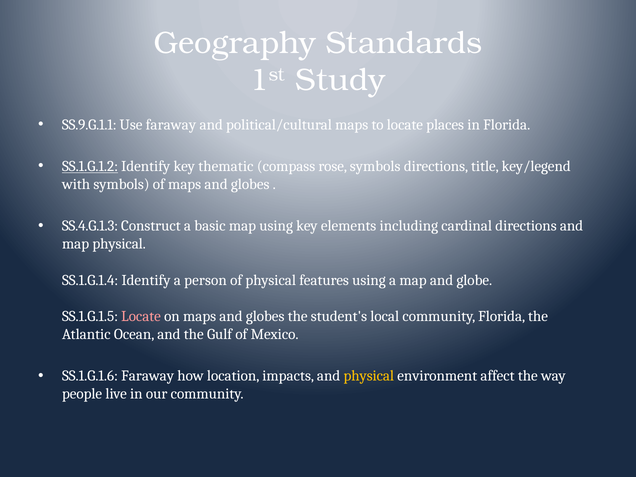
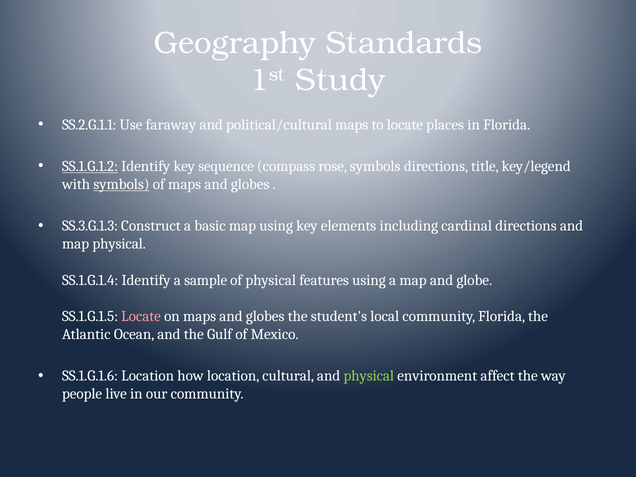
SS.9.G.1.1: SS.9.G.1.1 -> SS.2.G.1.1 (89, 125)
thematic: thematic -> sequence (226, 166)
symbols underline: none -> present (122, 184)
SS.4.G.1.3: SS.4.G.1.3 -> SS.3.G.1.3 (90, 226)
person: person -> sample (206, 280)
SS.1.G.1.6 Faraway: Faraway -> Location (148, 376)
impacts: impacts -> cultural (288, 376)
physical colour: yellow -> light green (369, 376)
